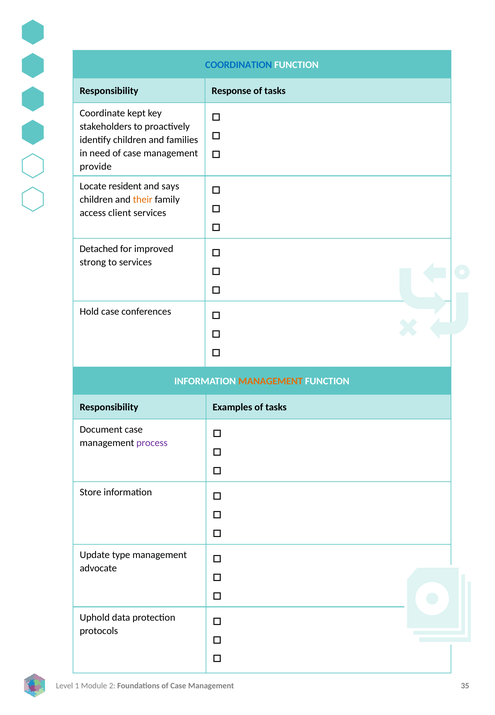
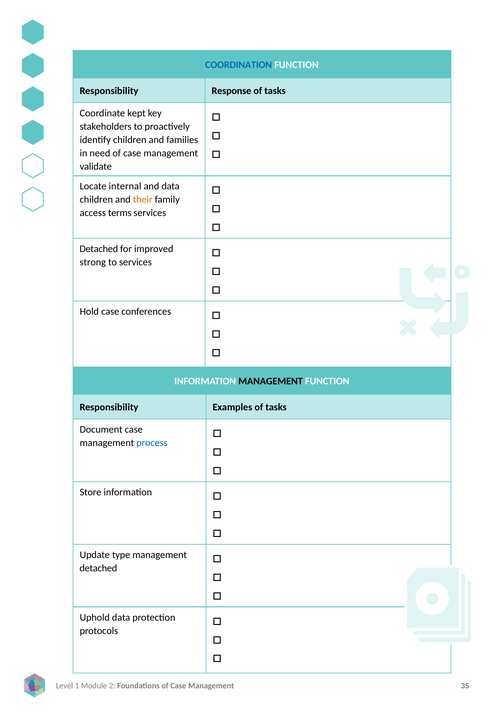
provide: provide -> validate (96, 166)
resident: resident -> internal (125, 186)
and says: says -> data (171, 186)
client: client -> terms (120, 213)
MANAGEMENT colour: orange -> black (271, 381)
process colour: purple -> blue (152, 443)
advocate: advocate -> detached (98, 568)
